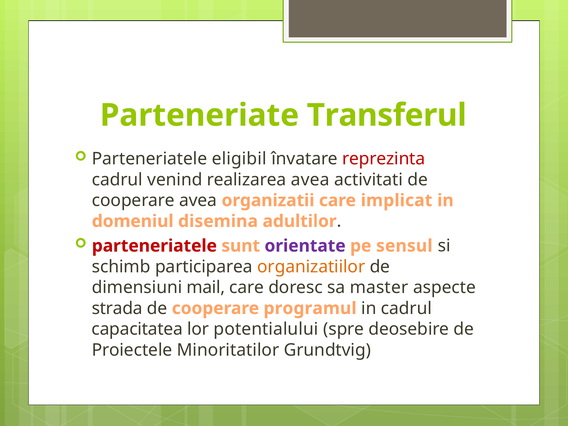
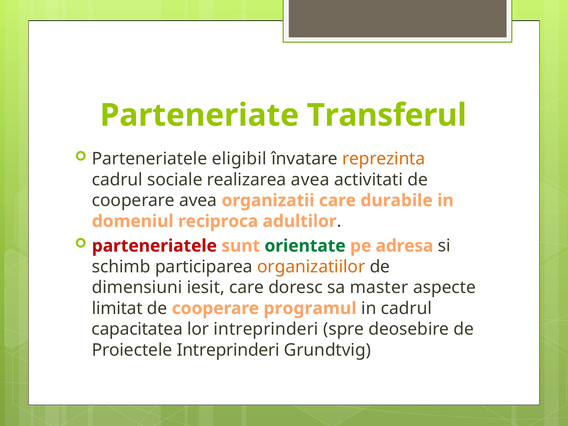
reprezinta colour: red -> orange (384, 159)
venind: venind -> sociale (175, 180)
implicat: implicat -> durabile (397, 200)
disemina: disemina -> reciproca (218, 221)
orientate colour: purple -> green (305, 246)
sensul: sensul -> adresa (404, 246)
mail: mail -> iesit (206, 288)
strada: strada -> limitat (117, 308)
lor potentialului: potentialului -> intreprinderi (266, 329)
Proiectele Minoritatilor: Minoritatilor -> Intreprinderi (228, 350)
